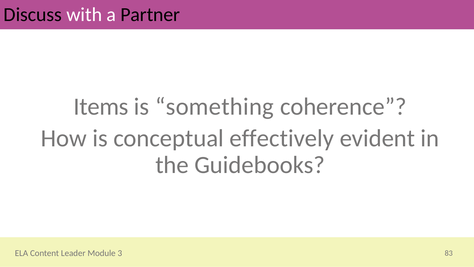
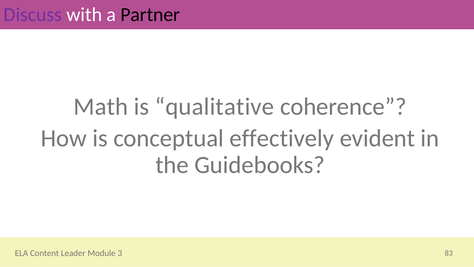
Discuss colour: black -> purple (33, 15)
Items: Items -> Math (101, 107)
something: something -> qualitative (215, 107)
